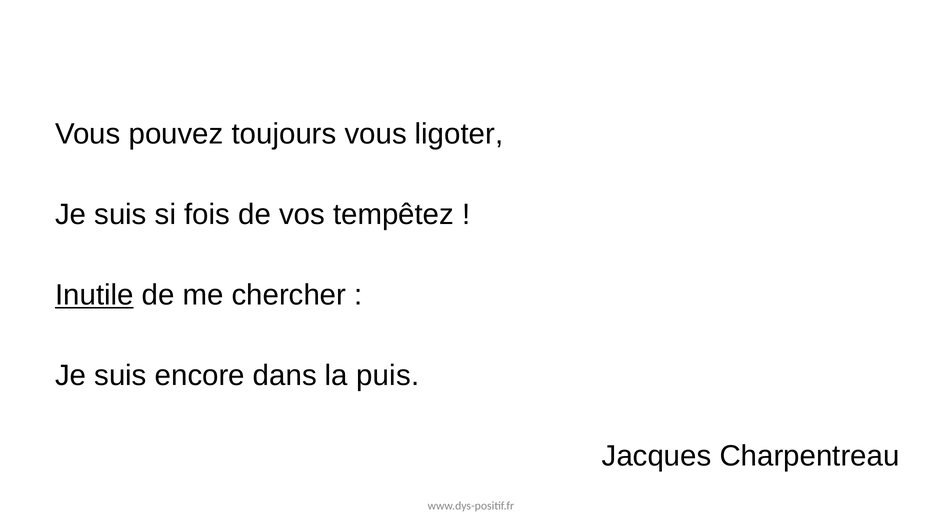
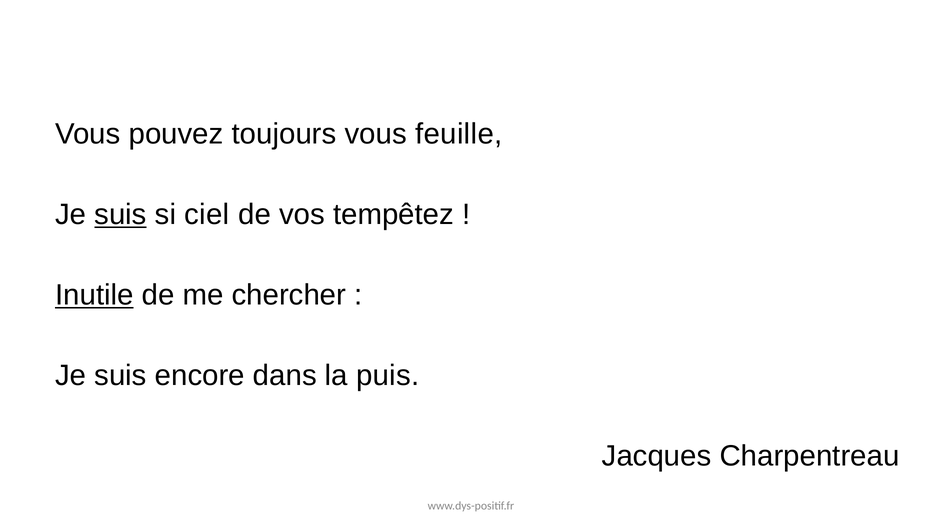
ligoter: ligoter -> feuille (459, 134)
suis underline: none -> present (121, 215)
fois: fois -> ciel (207, 215)
